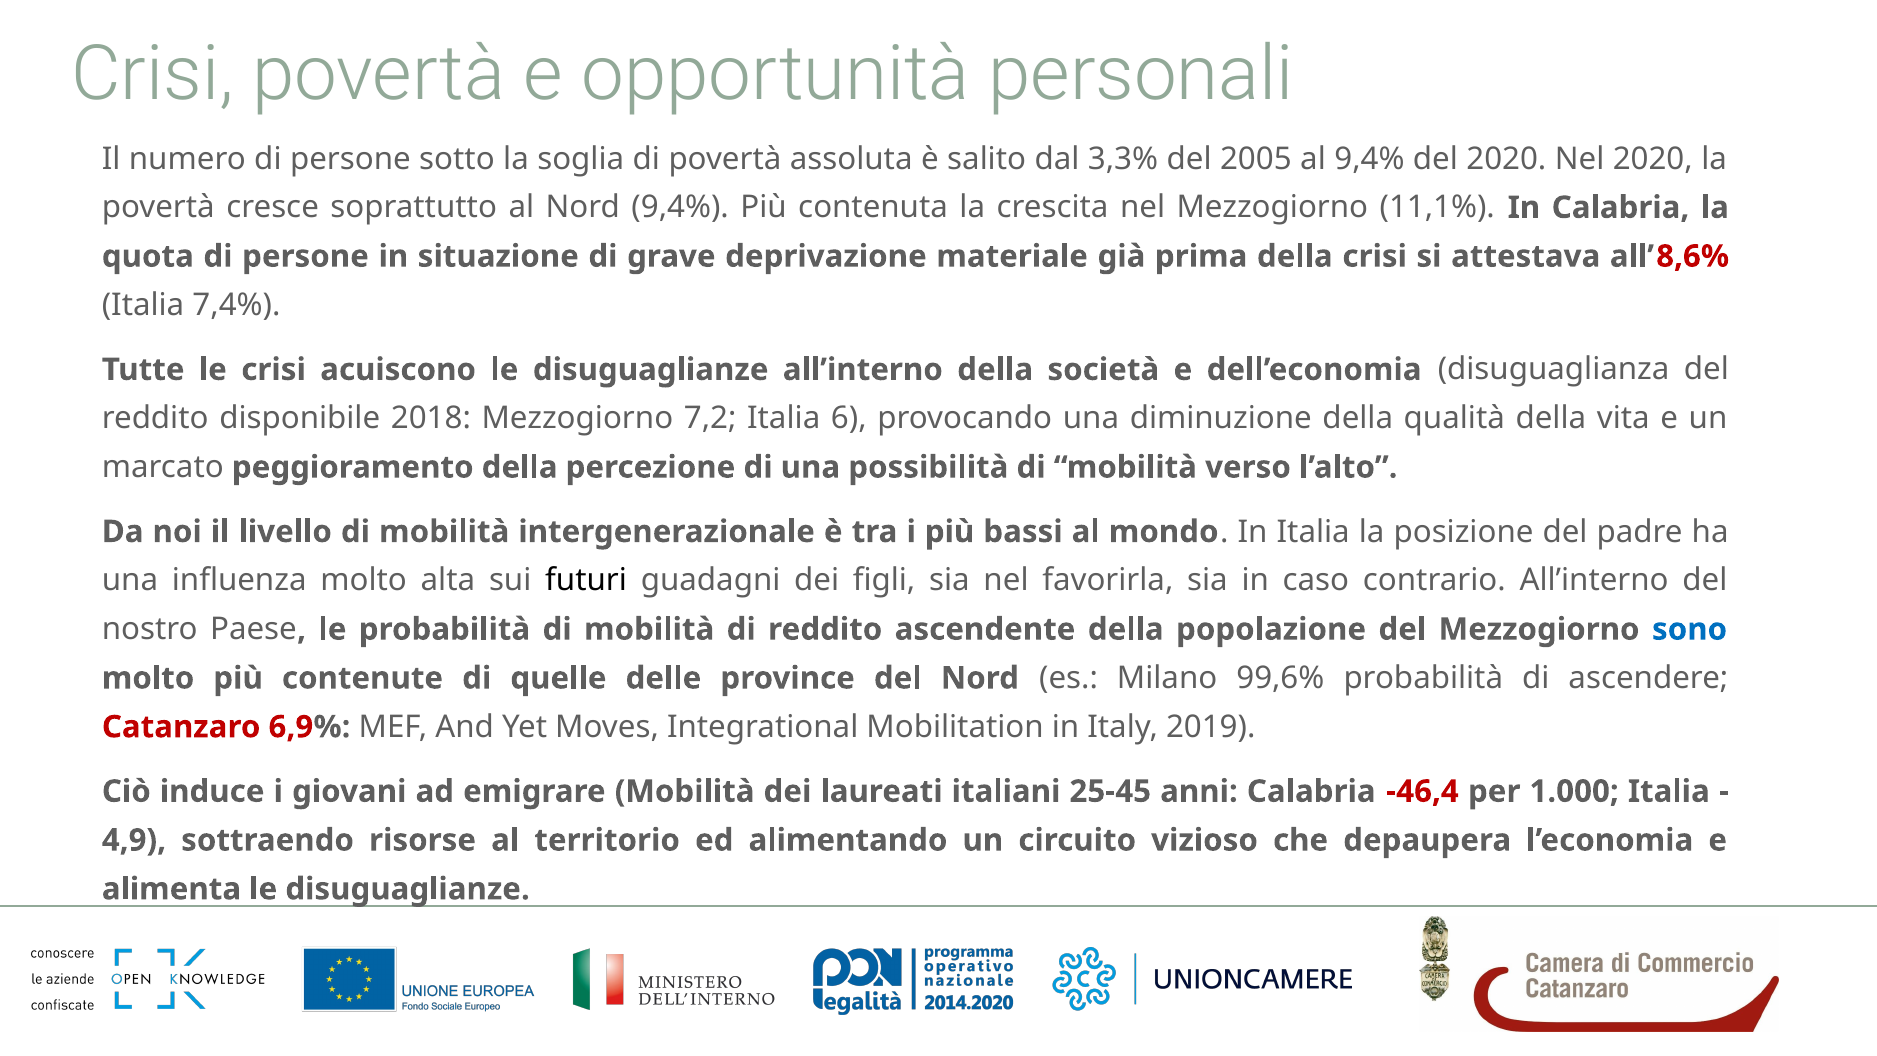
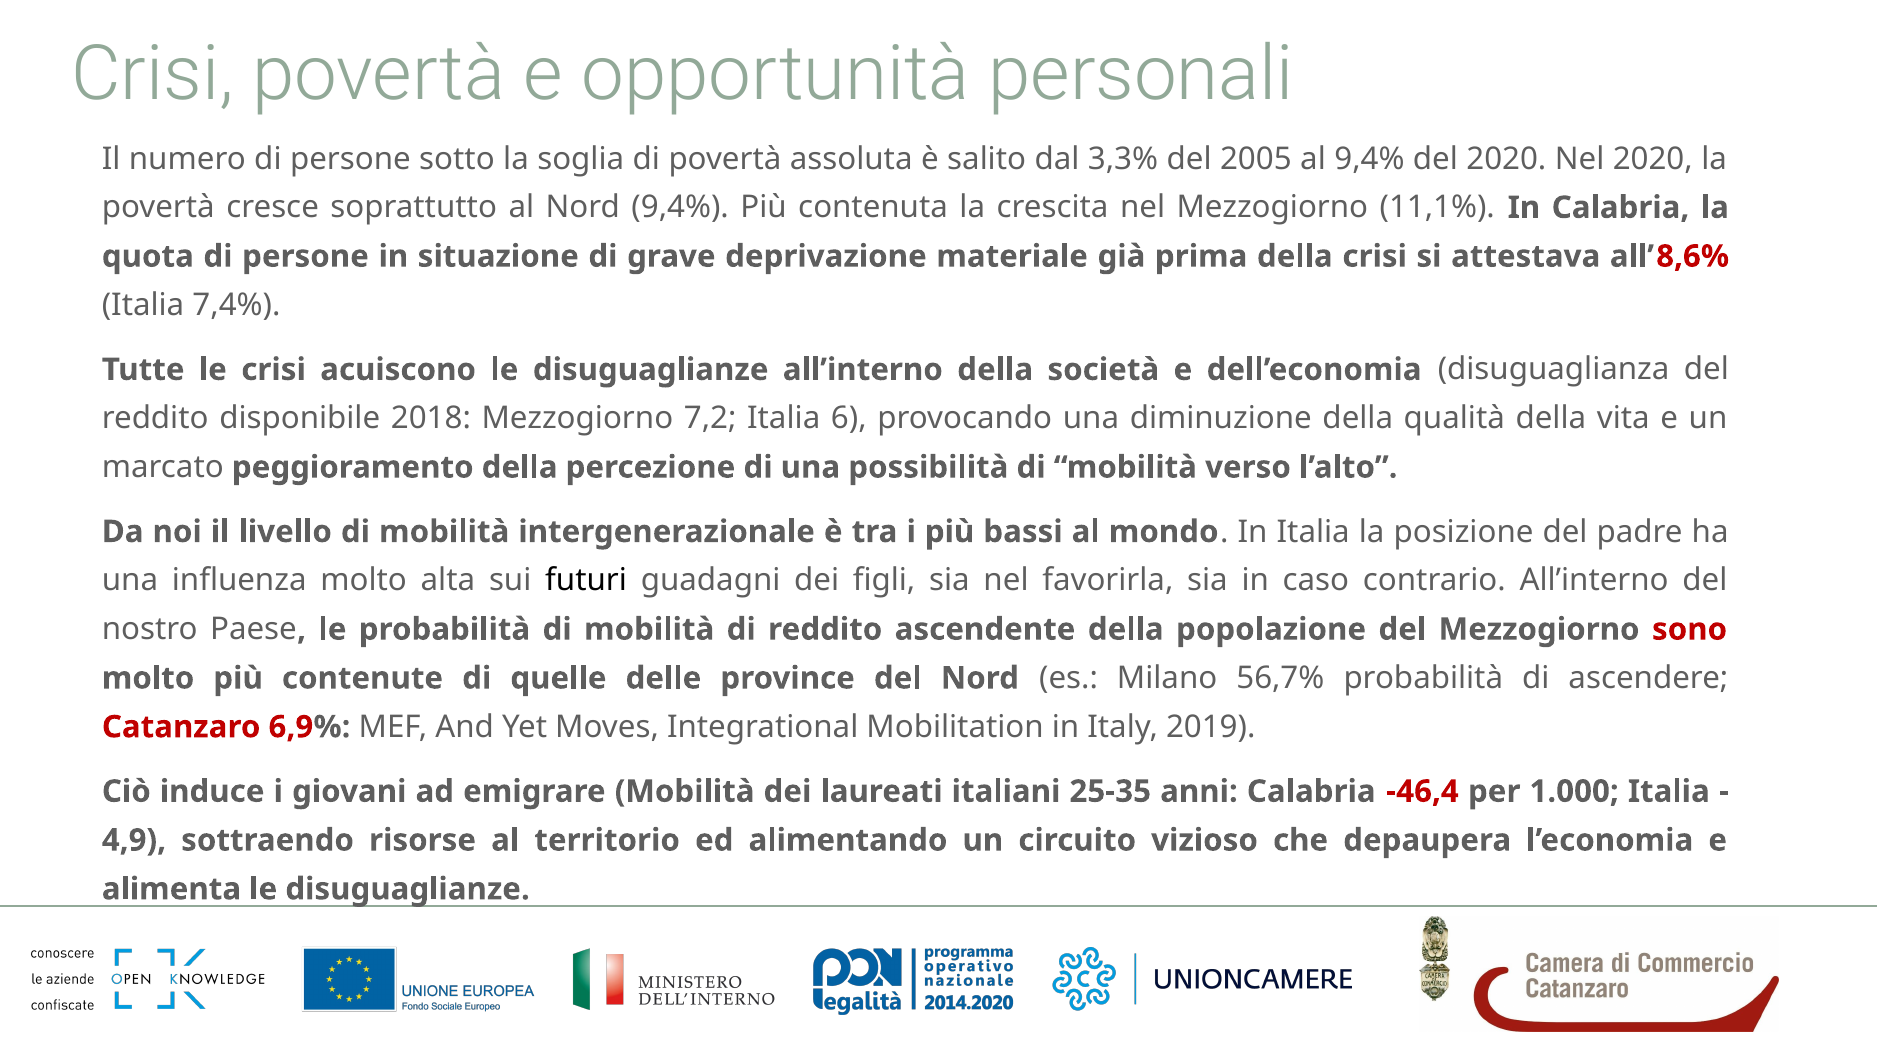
sono colour: blue -> red (1690, 629)
99,6%: 99,6% -> 56,7% (1280, 678)
25-45: 25-45 -> 25-35 (1110, 791)
